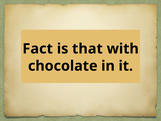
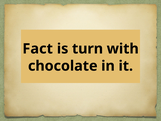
that: that -> turn (88, 49)
